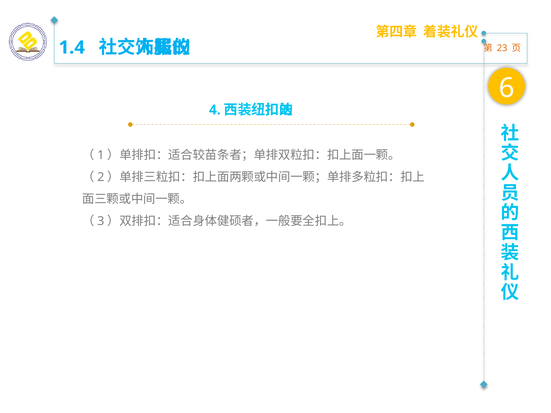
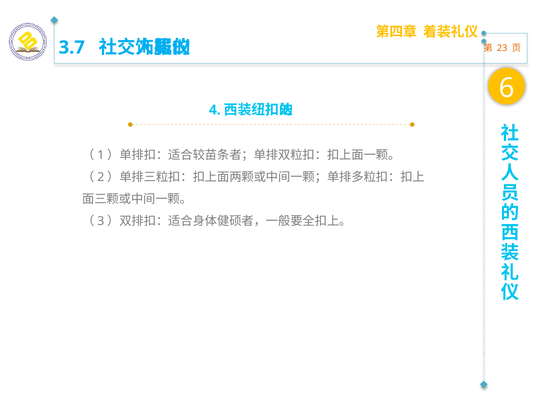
1.4: 1.4 -> 3.7 (72, 48)
